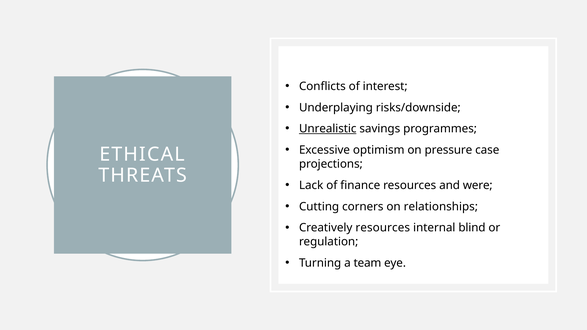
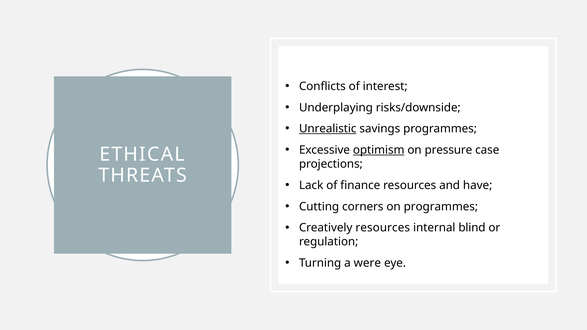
optimism underline: none -> present (379, 150)
were: were -> have (478, 185)
on relationships: relationships -> programmes (441, 207)
team: team -> were (367, 263)
